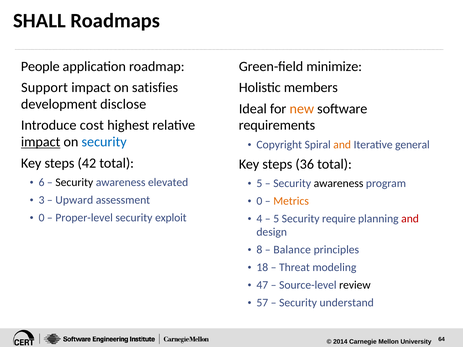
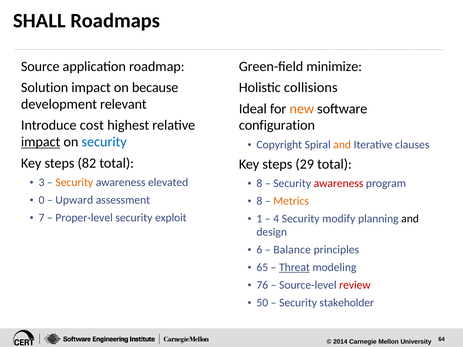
People: People -> Source (40, 67)
Support: Support -> Solution (45, 88)
satisfies: satisfies -> because (155, 88)
members: members -> collisions (311, 88)
disclose: disclose -> relevant (123, 104)
requirements: requirements -> configuration (277, 125)
general: general -> clauses (412, 145)
42: 42 -> 82 (87, 163)
36: 36 -> 29 (305, 164)
6: 6 -> 3 (42, 182)
Security colour: black -> orange (74, 182)
5: 5 -> 8 (259, 183)
awareness colour: black -> red (339, 183)
3: 3 -> 0 (42, 200)
0: 0 -> 8 (259, 201)
0: 0 -> 7 (42, 218)
4: 4 -> 1 (259, 219)
5: 5 -> 4 (276, 219)
require: require -> modify (339, 219)
and colour: red -> black (410, 219)
8: 8 -> 6 (259, 250)
18: 18 -> 65 (262, 267)
Threat underline: none -> present (294, 267)
47: 47 -> 76 (262, 285)
review colour: black -> red (355, 285)
57: 57 -> 50 (262, 303)
understand: understand -> stakeholder (347, 303)
